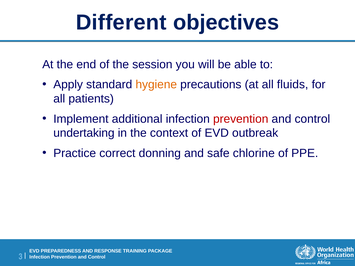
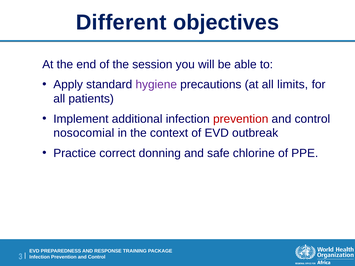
hygiene colour: orange -> purple (156, 85)
fluids: fluids -> limits (293, 85)
undertaking: undertaking -> nosocomial (84, 133)
